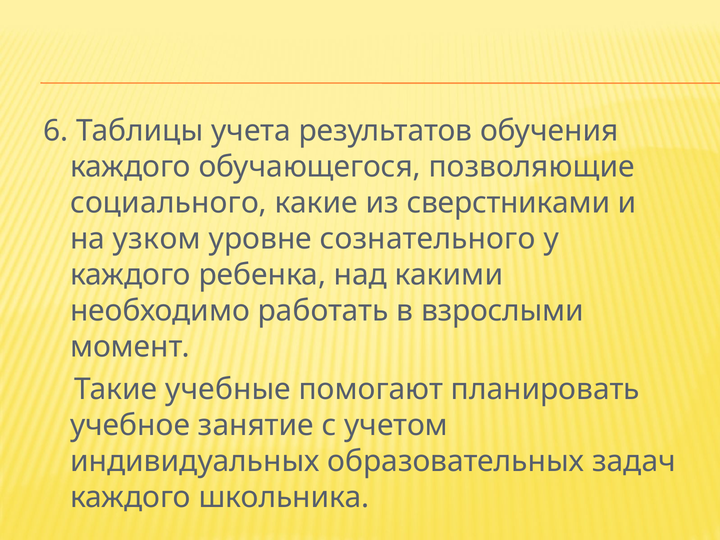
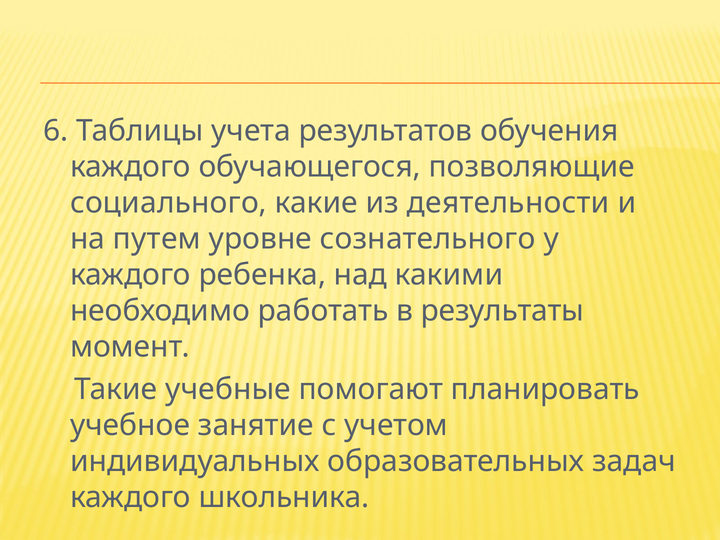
сверстниками: сверстниками -> деятельности (508, 203)
узком: узком -> путем (157, 239)
взрослыми: взрослыми -> результаты (503, 311)
